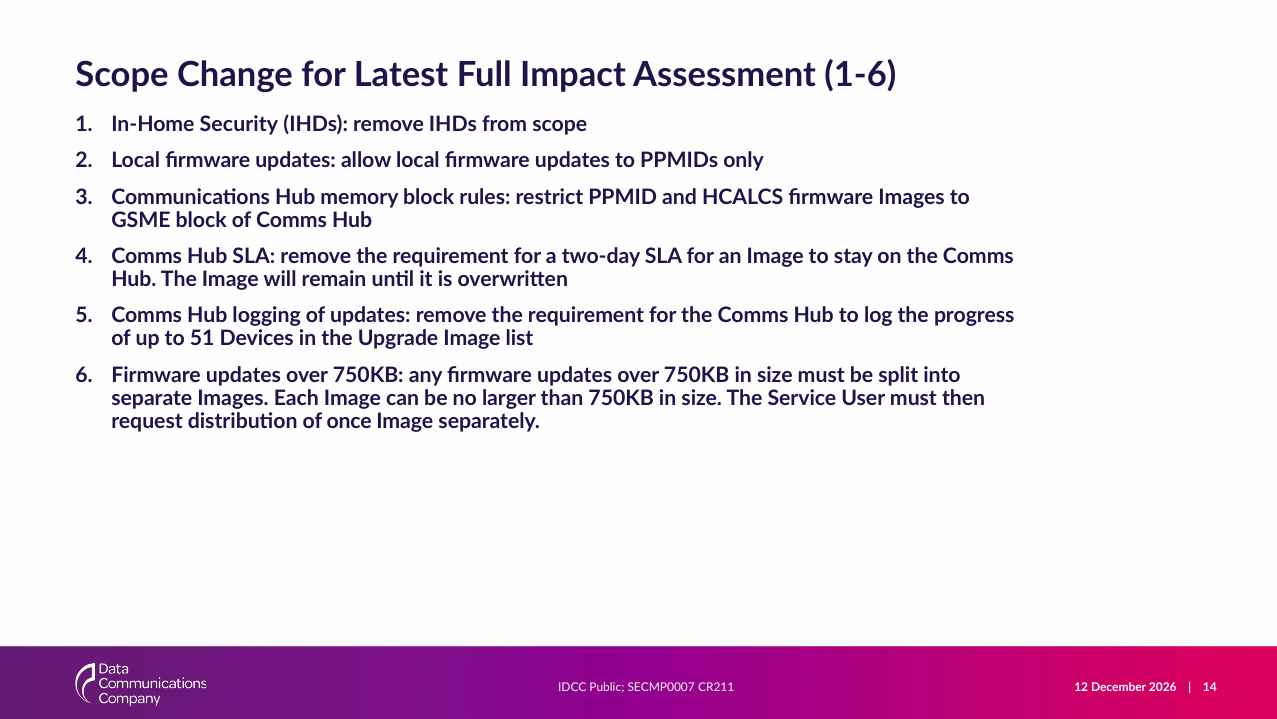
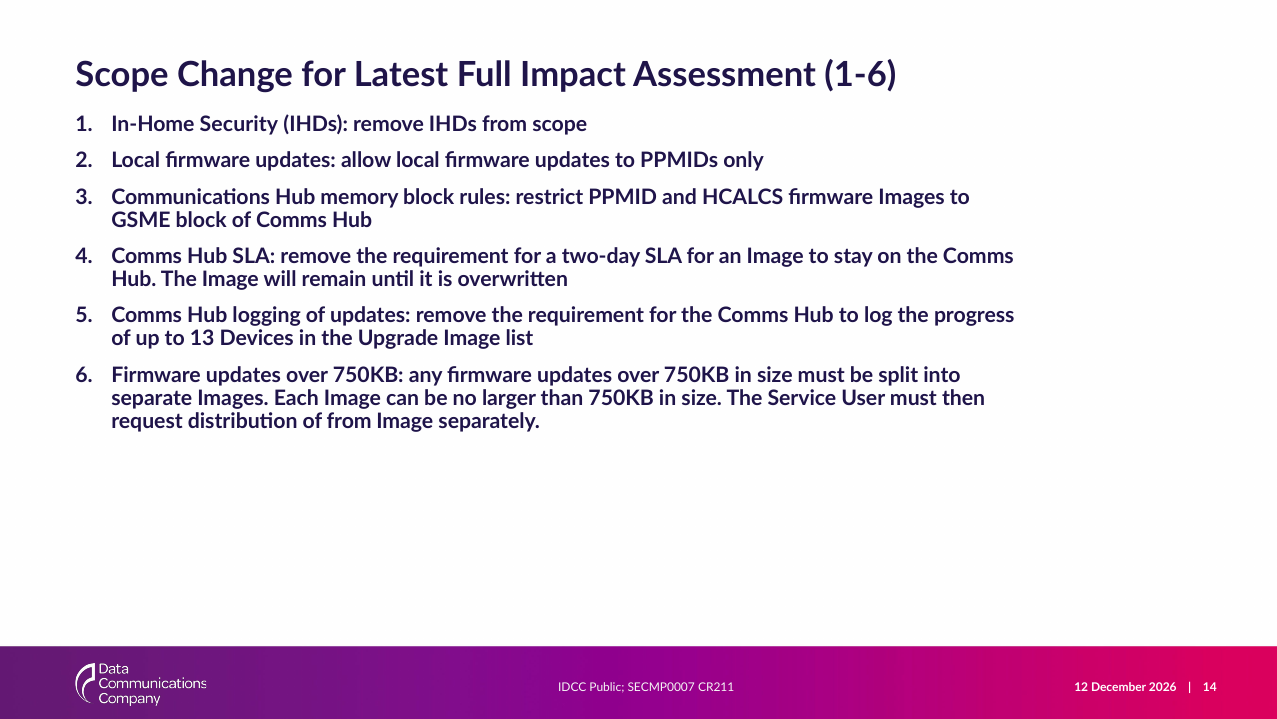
51: 51 -> 13 (202, 338)
of once: once -> from (349, 421)
